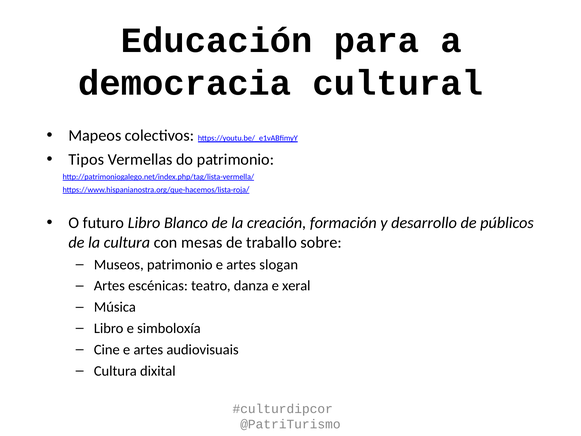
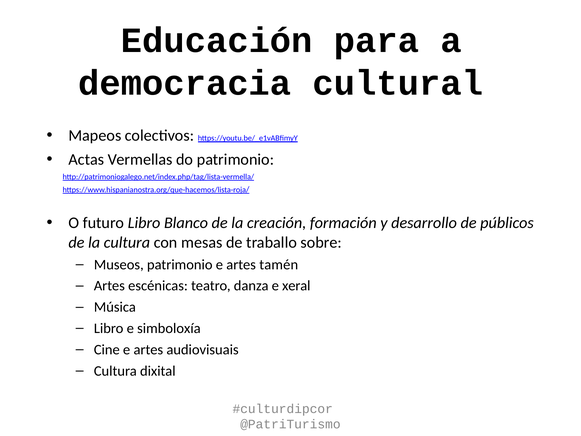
Tipos: Tipos -> Actas (86, 159)
slogan: slogan -> tamén (279, 264)
